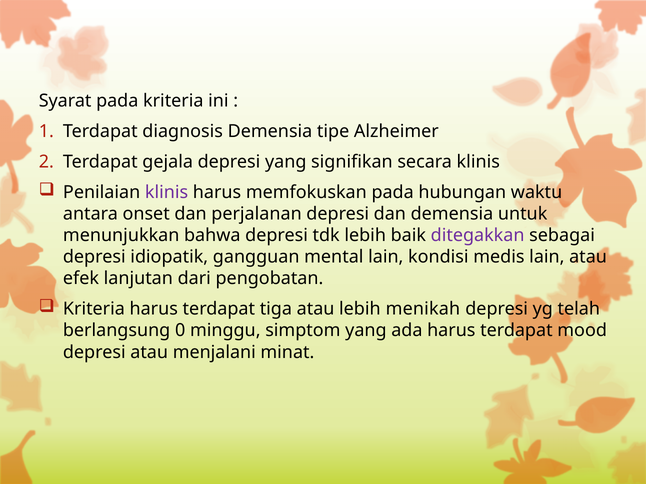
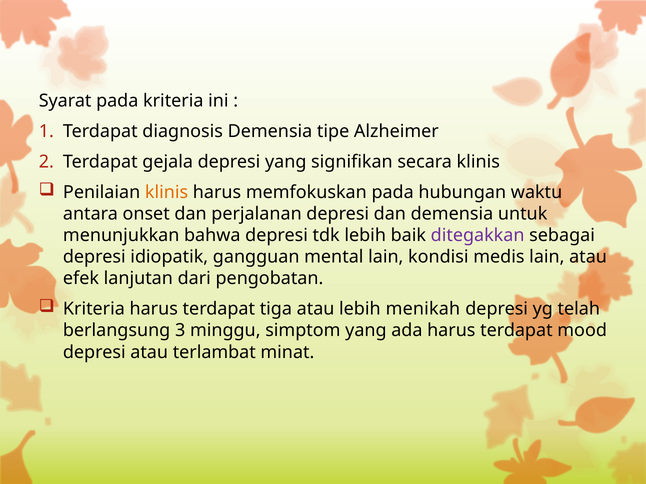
klinis colour: purple -> orange (167, 193)
0: 0 -> 3 (180, 331)
menjalani: menjalani -> terlambat (214, 352)
